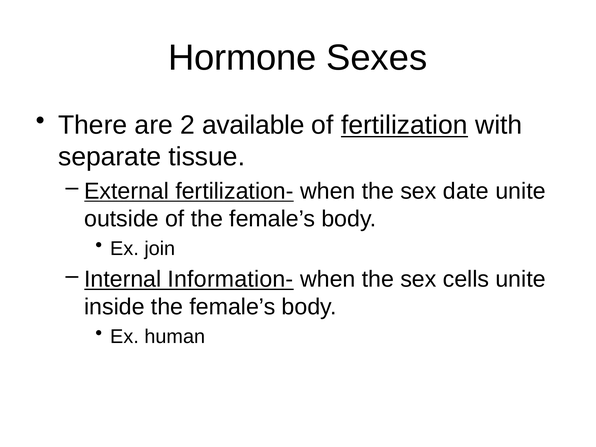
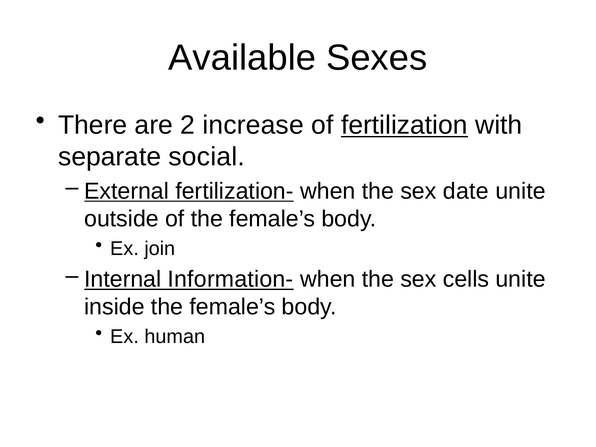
Hormone: Hormone -> Available (242, 58)
available: available -> increase (253, 125)
tissue: tissue -> social (207, 157)
